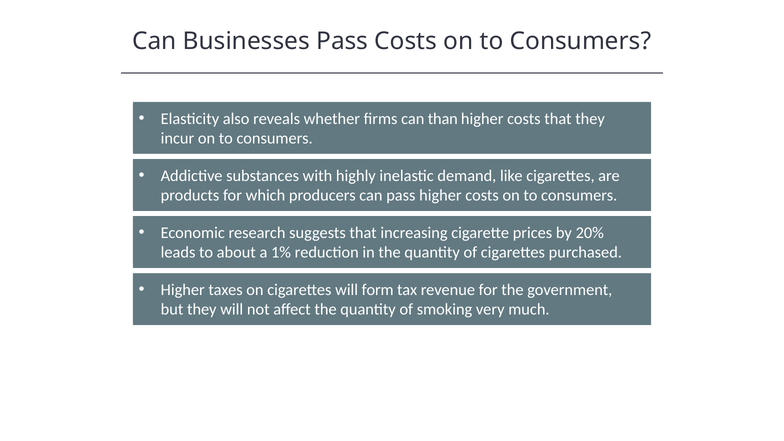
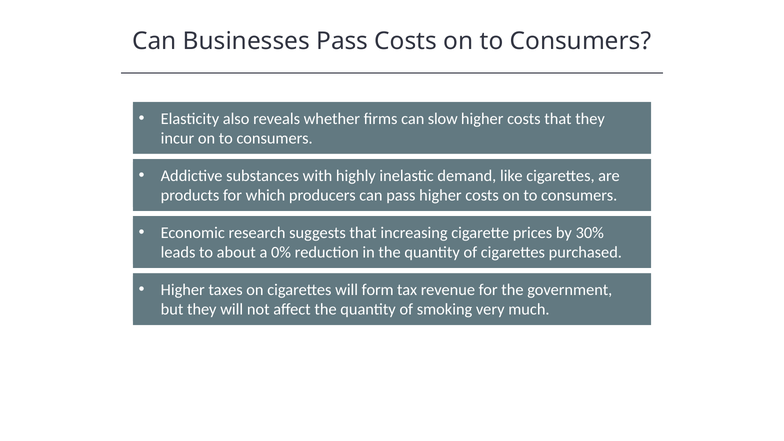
than: than -> slow (443, 119)
20%: 20% -> 30% (590, 233)
1%: 1% -> 0% (281, 252)
